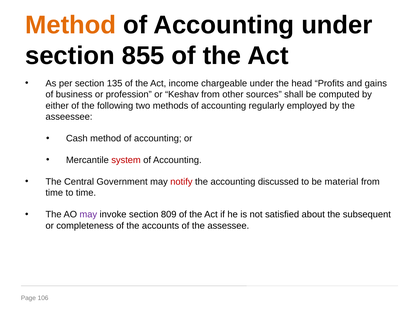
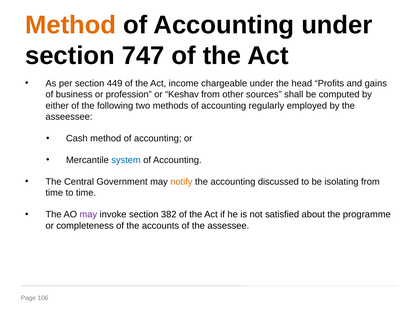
855: 855 -> 747 (143, 56)
135: 135 -> 449 (115, 83)
system colour: red -> blue (126, 160)
notify colour: red -> orange (181, 182)
material: material -> isolating (342, 182)
809: 809 -> 382 (169, 215)
subsequent: subsequent -> programme (367, 215)
